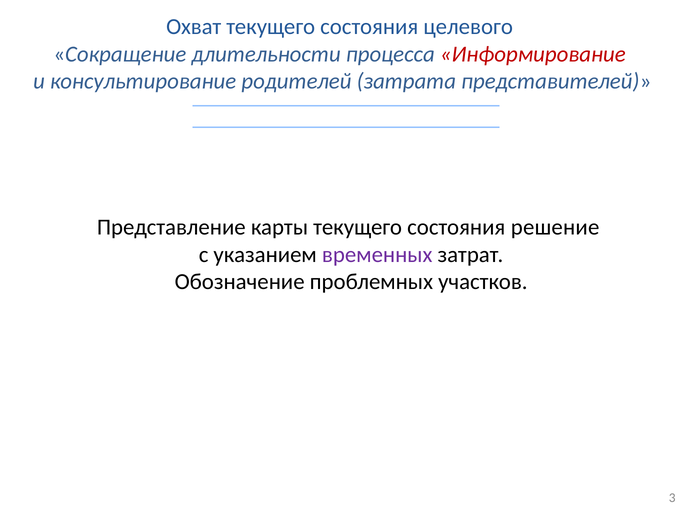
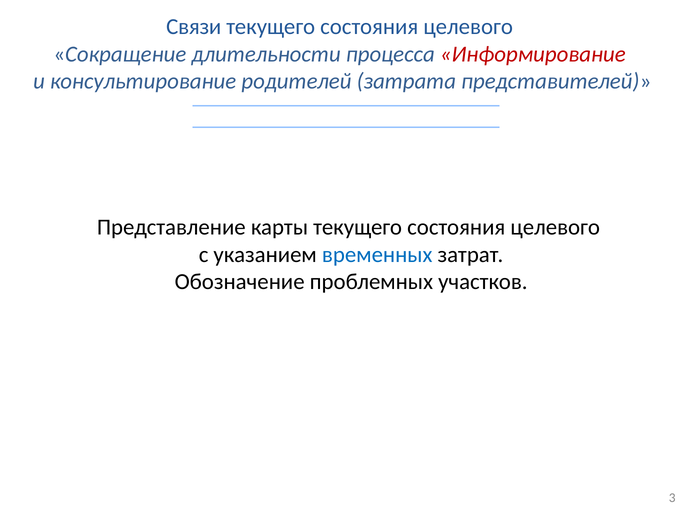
Охват: Охват -> Связи (194, 27)
карты текущего состояния решение: решение -> целевого (555, 227)
временных colour: purple -> blue (377, 254)
